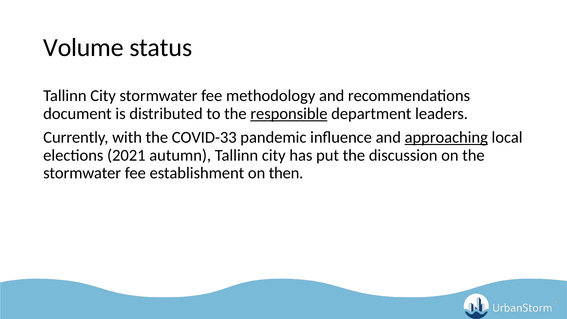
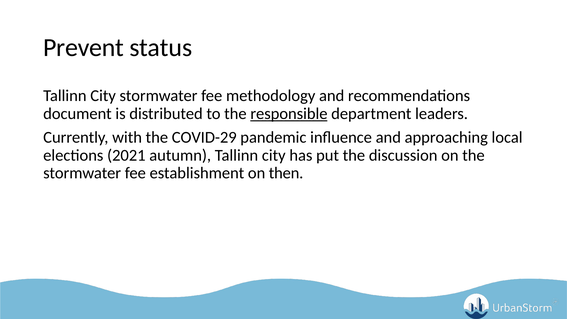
Volume: Volume -> Prevent (83, 48)
COVID-33: COVID-33 -> COVID-29 (204, 137)
approaching underline: present -> none (446, 137)
